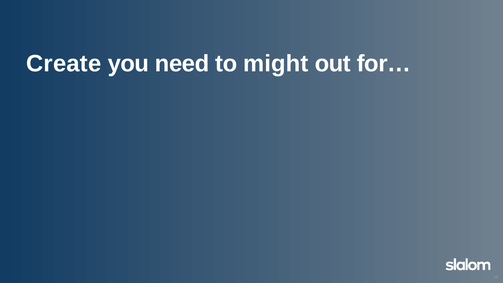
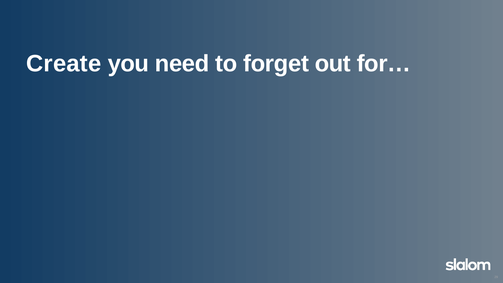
might: might -> forget (276, 64)
